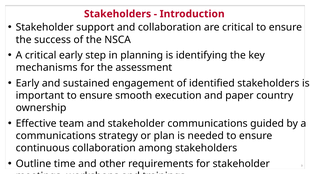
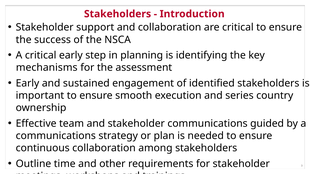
paper: paper -> series (239, 96)
